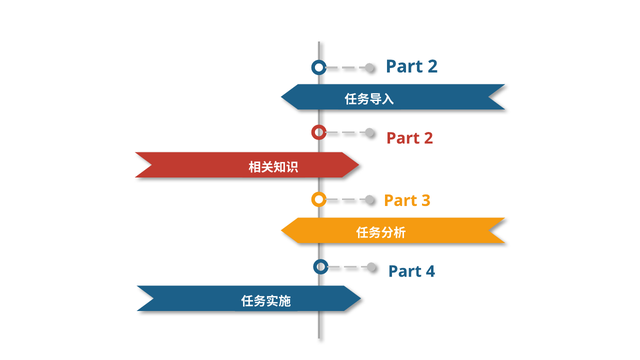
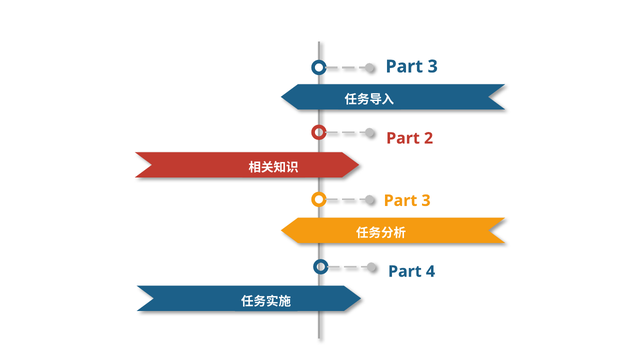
2: 2 -> 3 (433, 67)
